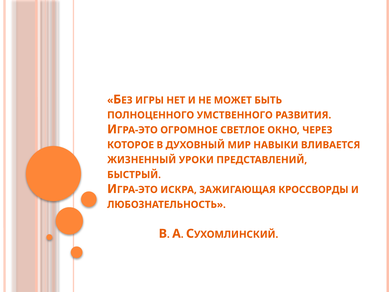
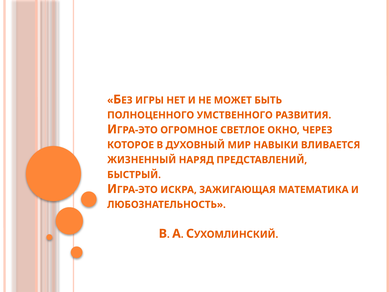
УРОКИ: УРОКИ -> НАРЯД (196, 160)
КРОССВОРДЫ: КРОССВОРДЫ -> МАТЕМАТИКА (313, 190)
